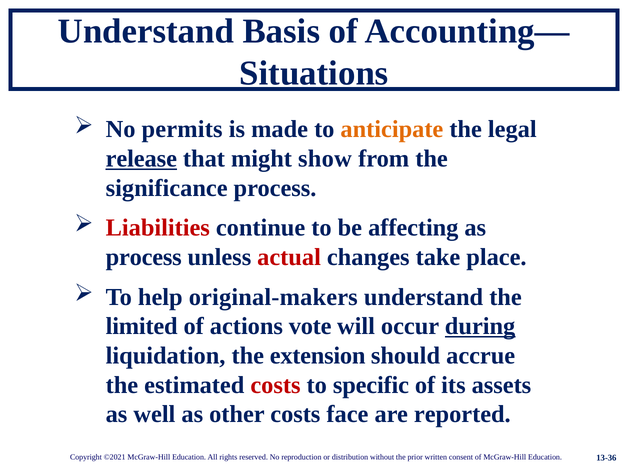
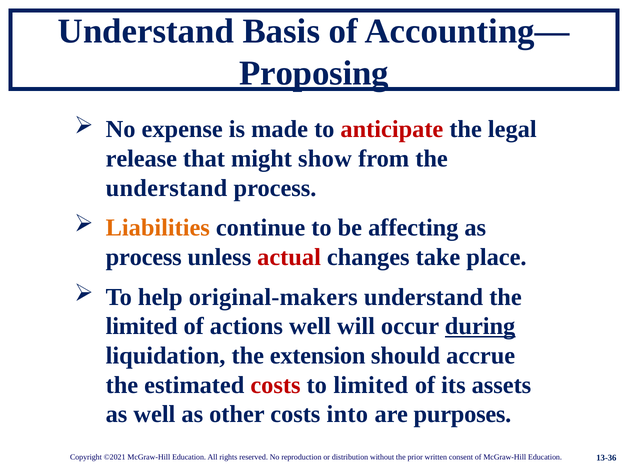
Situations: Situations -> Proposing (314, 73)
permits: permits -> expense (182, 129)
anticipate colour: orange -> red (392, 129)
release underline: present -> none (141, 159)
significance: significance -> understand (167, 188)
Liabilities colour: red -> orange (158, 228)
actions vote: vote -> well (310, 326)
to specific: specific -> limited (371, 385)
face: face -> into (347, 414)
reported: reported -> purposes (462, 414)
